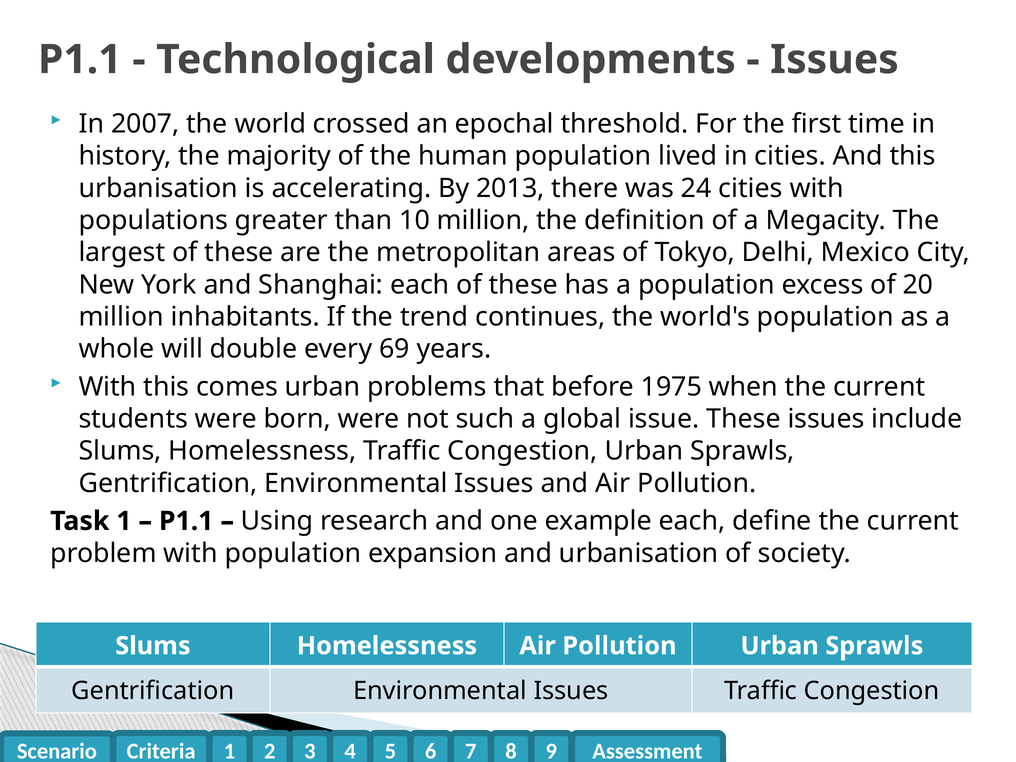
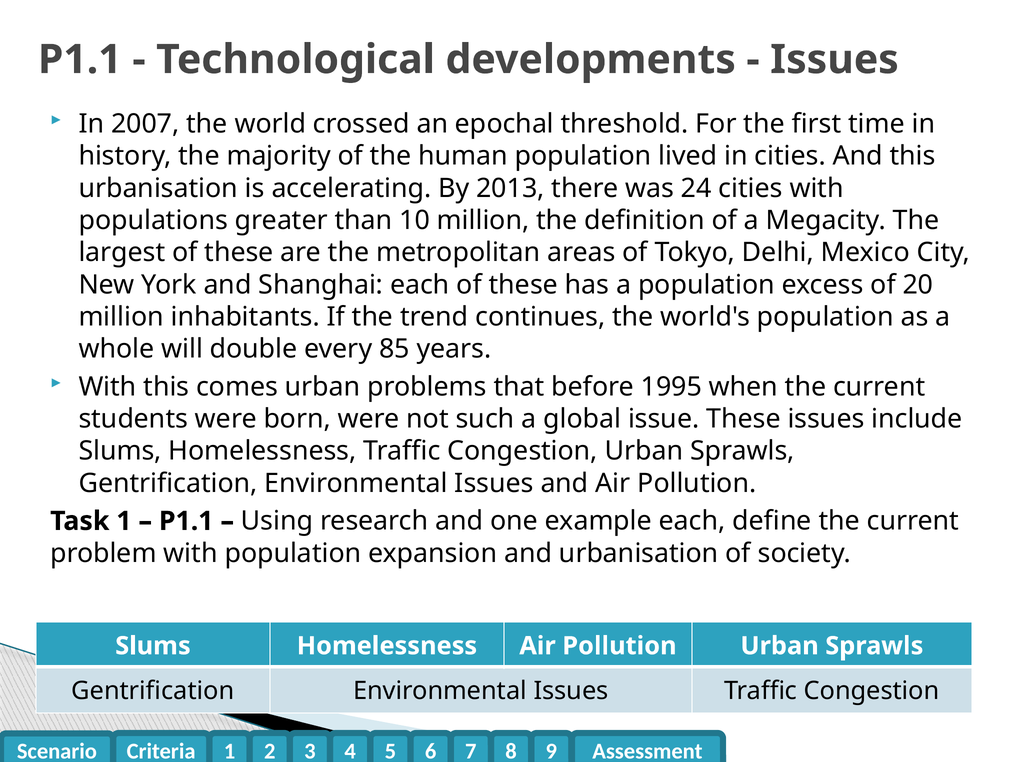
69: 69 -> 85 (394, 349)
1975: 1975 -> 1995 (671, 387)
